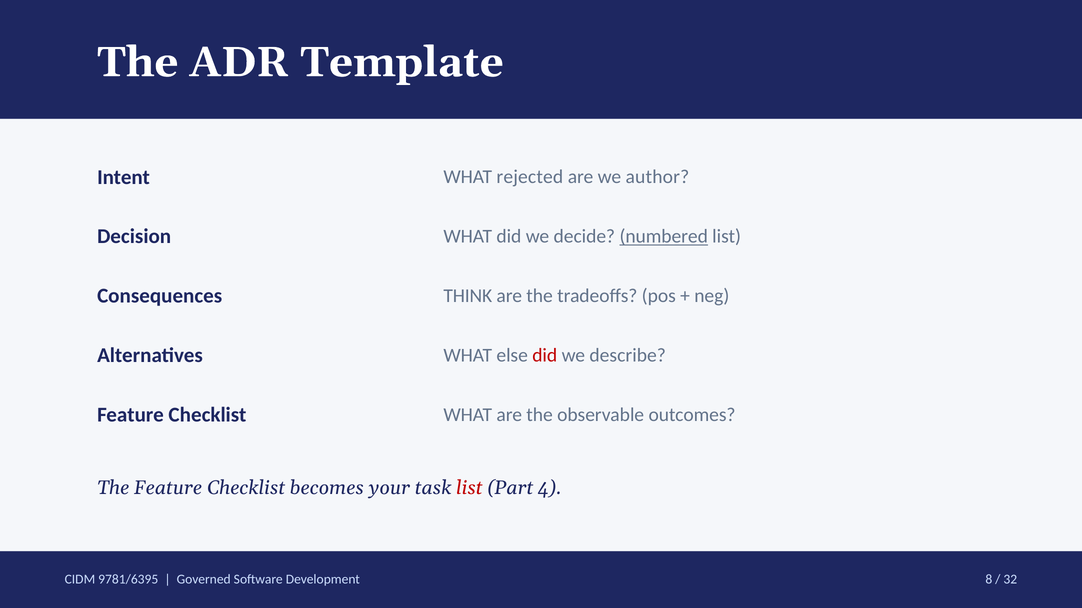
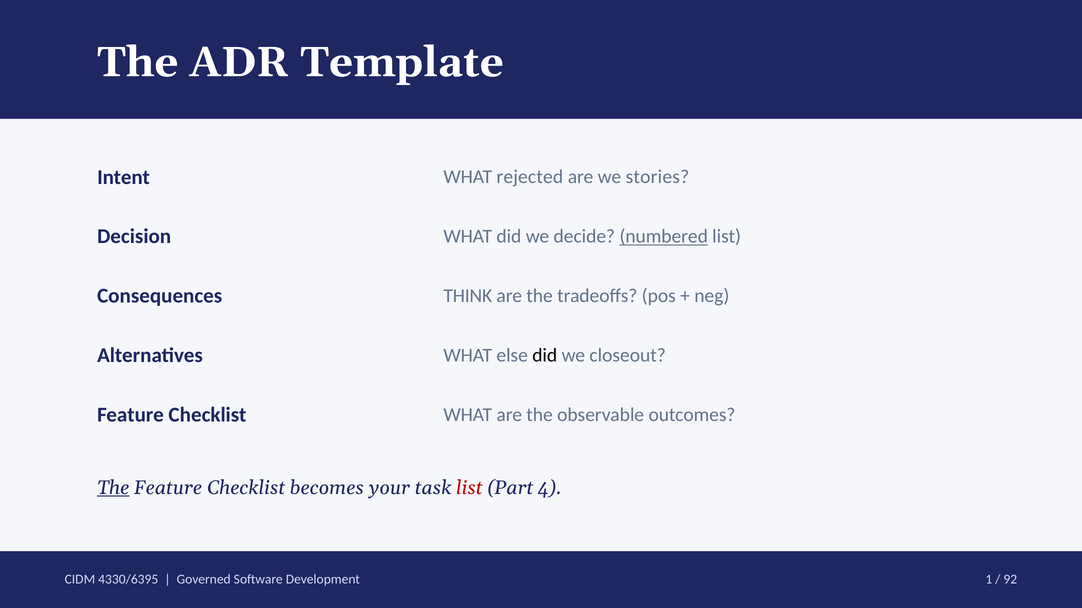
author: author -> stories (657, 177)
did colour: red -> black (545, 356)
describe: describe -> closeout (628, 356)
The underline: none -> present (113, 488)
9781/6395: 9781/6395 -> 4330/6395 (128, 580)
8: 8 -> 1 (989, 580)
32: 32 -> 92 (1010, 580)
